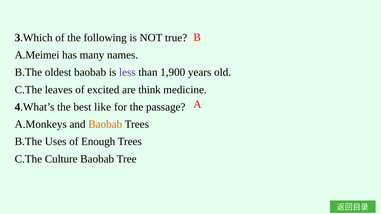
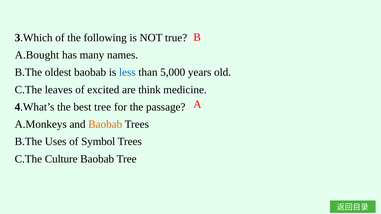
A.Meimei: A.Meimei -> A.Bought (37, 55)
less colour: purple -> blue (127, 72)
1,900: 1,900 -> 5,000 (173, 72)
best like: like -> tree (103, 107)
Enough: Enough -> Symbol (98, 142)
